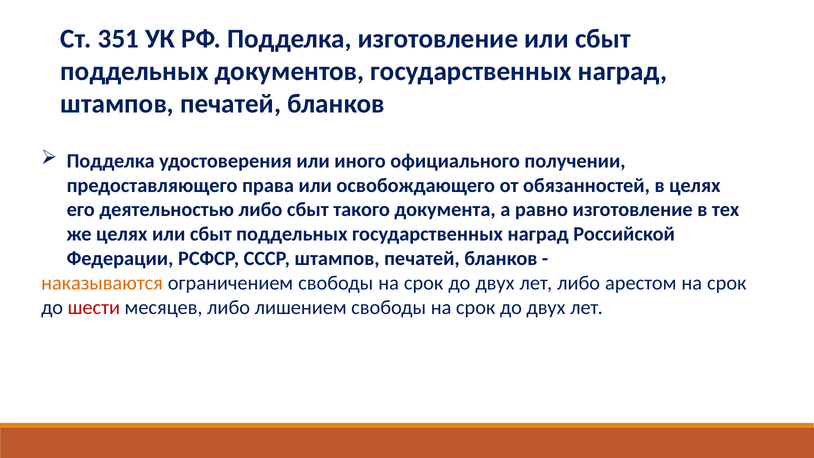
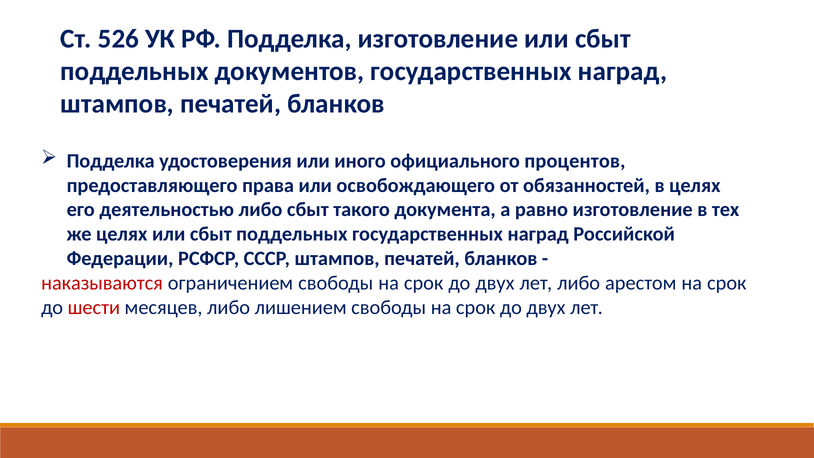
351: 351 -> 526 (118, 39)
получении: получении -> процентов (575, 161)
наказываются colour: orange -> red (102, 283)
